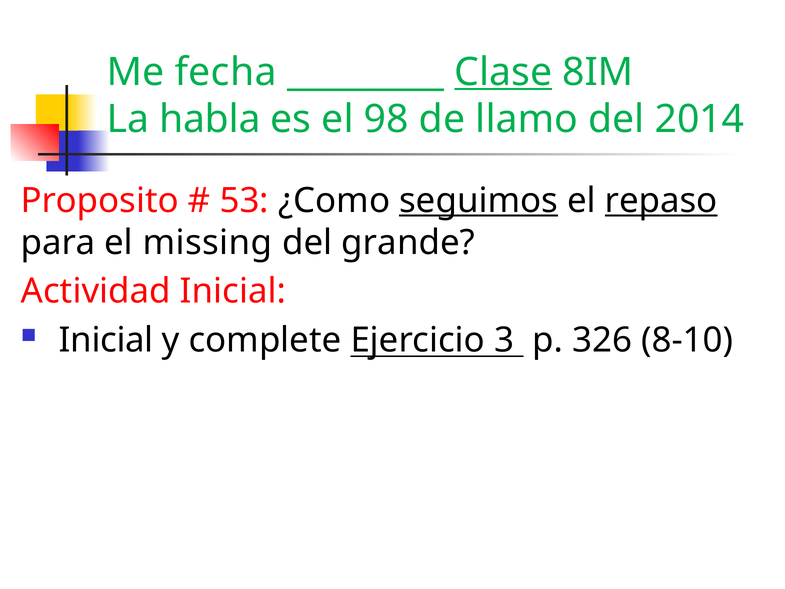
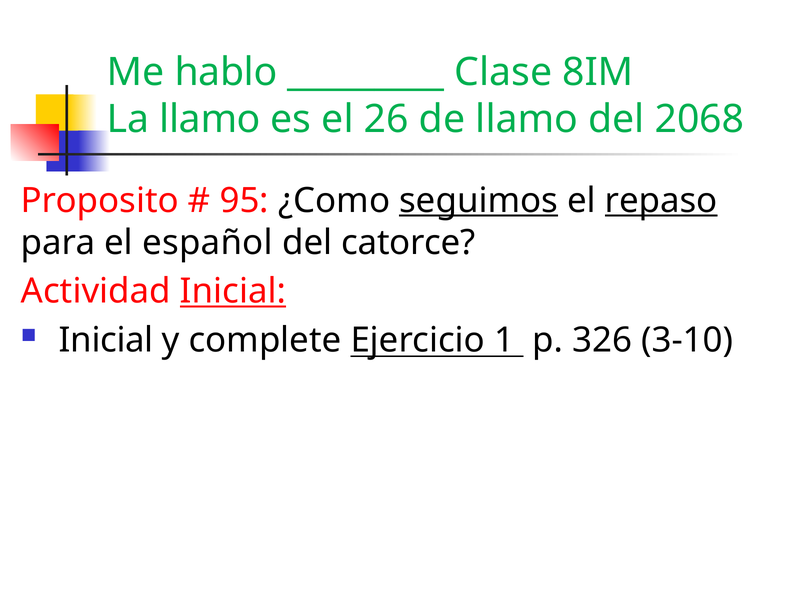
fecha: fecha -> hablo (226, 72)
Clase underline: present -> none (503, 72)
La habla: habla -> llamo (210, 119)
98: 98 -> 26 (386, 119)
2014: 2014 -> 2068 (699, 119)
53: 53 -> 95 (244, 201)
missing: missing -> español (207, 242)
grande: grande -> catorce (408, 242)
Inicial underline: none -> present (233, 291)
3: 3 -> 1 (504, 340)
8-10: 8-10 -> 3-10 (687, 340)
